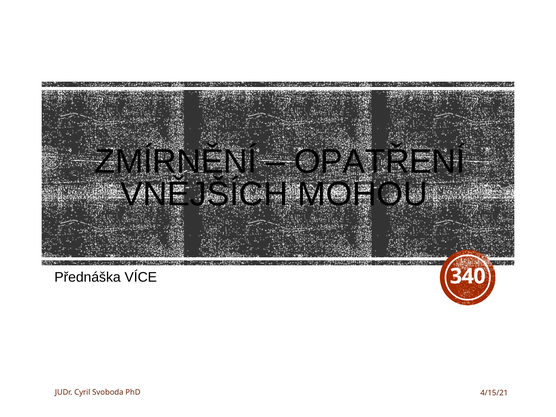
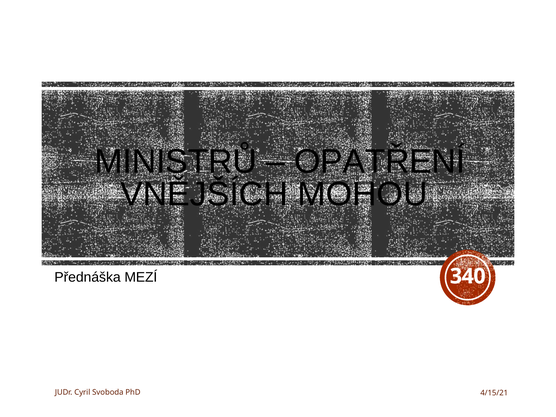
ZMÍRNĚNÍ: ZMÍRNĚNÍ -> MINISTRŮ (176, 162)
VÍCE: VÍCE -> MEZÍ (141, 277)
